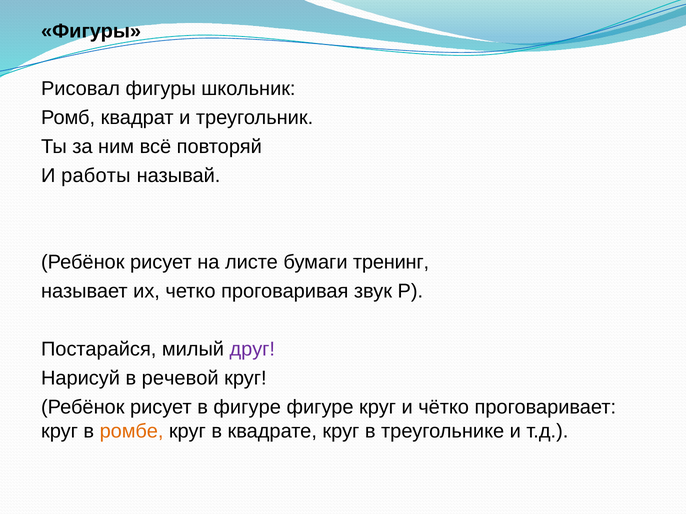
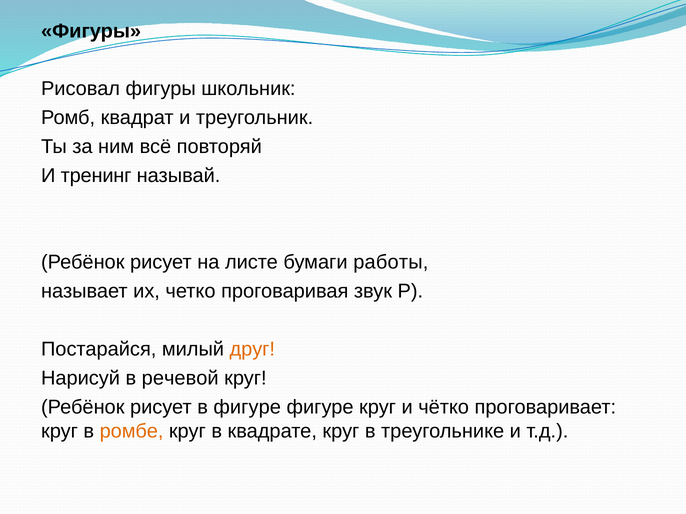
работы: работы -> тренинг (96, 176)
тренинг: тренинг -> работы (391, 263)
друг colour: purple -> orange (252, 349)
